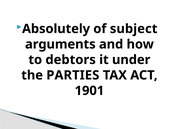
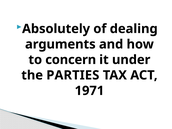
subject: subject -> dealing (134, 29)
debtors: debtors -> concern (71, 60)
1901: 1901 -> 1971 (89, 91)
